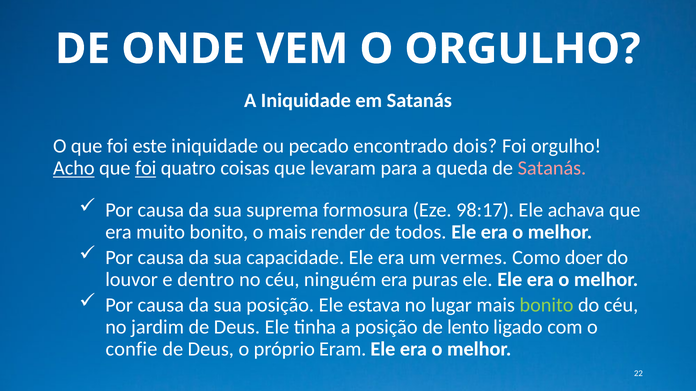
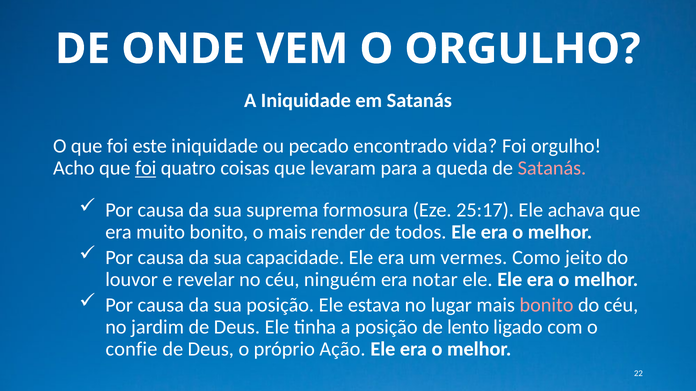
dois: dois -> vida (475, 146)
Acho underline: present -> none (74, 168)
98:17: 98:17 -> 25:17 (485, 211)
doer: doer -> jeito (584, 258)
dentro: dentro -> revelar (206, 280)
puras: puras -> notar (435, 280)
bonito colour: light green -> pink (547, 305)
Eram: Eram -> Ação (343, 349)
